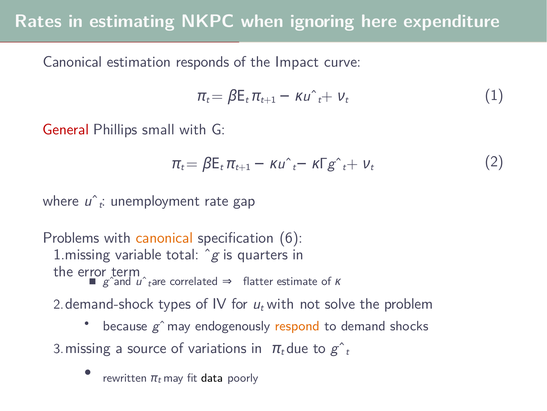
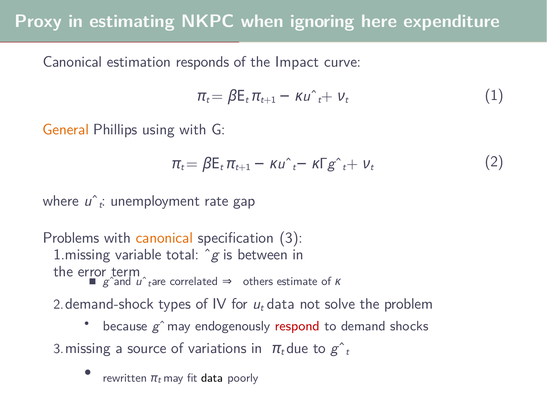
Rates: Rates -> Proxy (38, 21)
General colour: red -> orange (66, 130)
small: small -> using (159, 130)
6: 6 -> 3 (291, 237)
quarters: quarters -> between (263, 254)
flatter: flatter -> others (258, 281)
with: with -> data (281, 304)
respond colour: orange -> red (297, 326)
